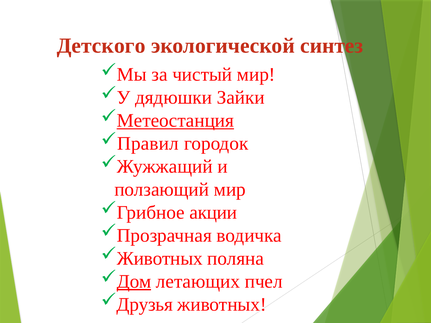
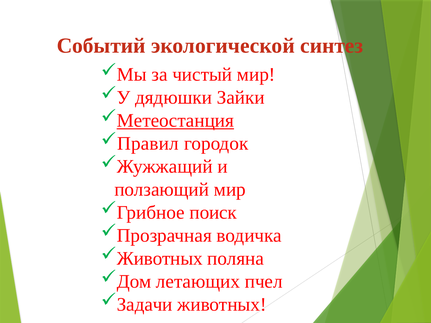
Детского: Детского -> Событий (101, 46)
акции: акции -> поиск (213, 213)
Дом underline: present -> none (134, 282)
Друзья: Друзья -> Задачи (145, 305)
